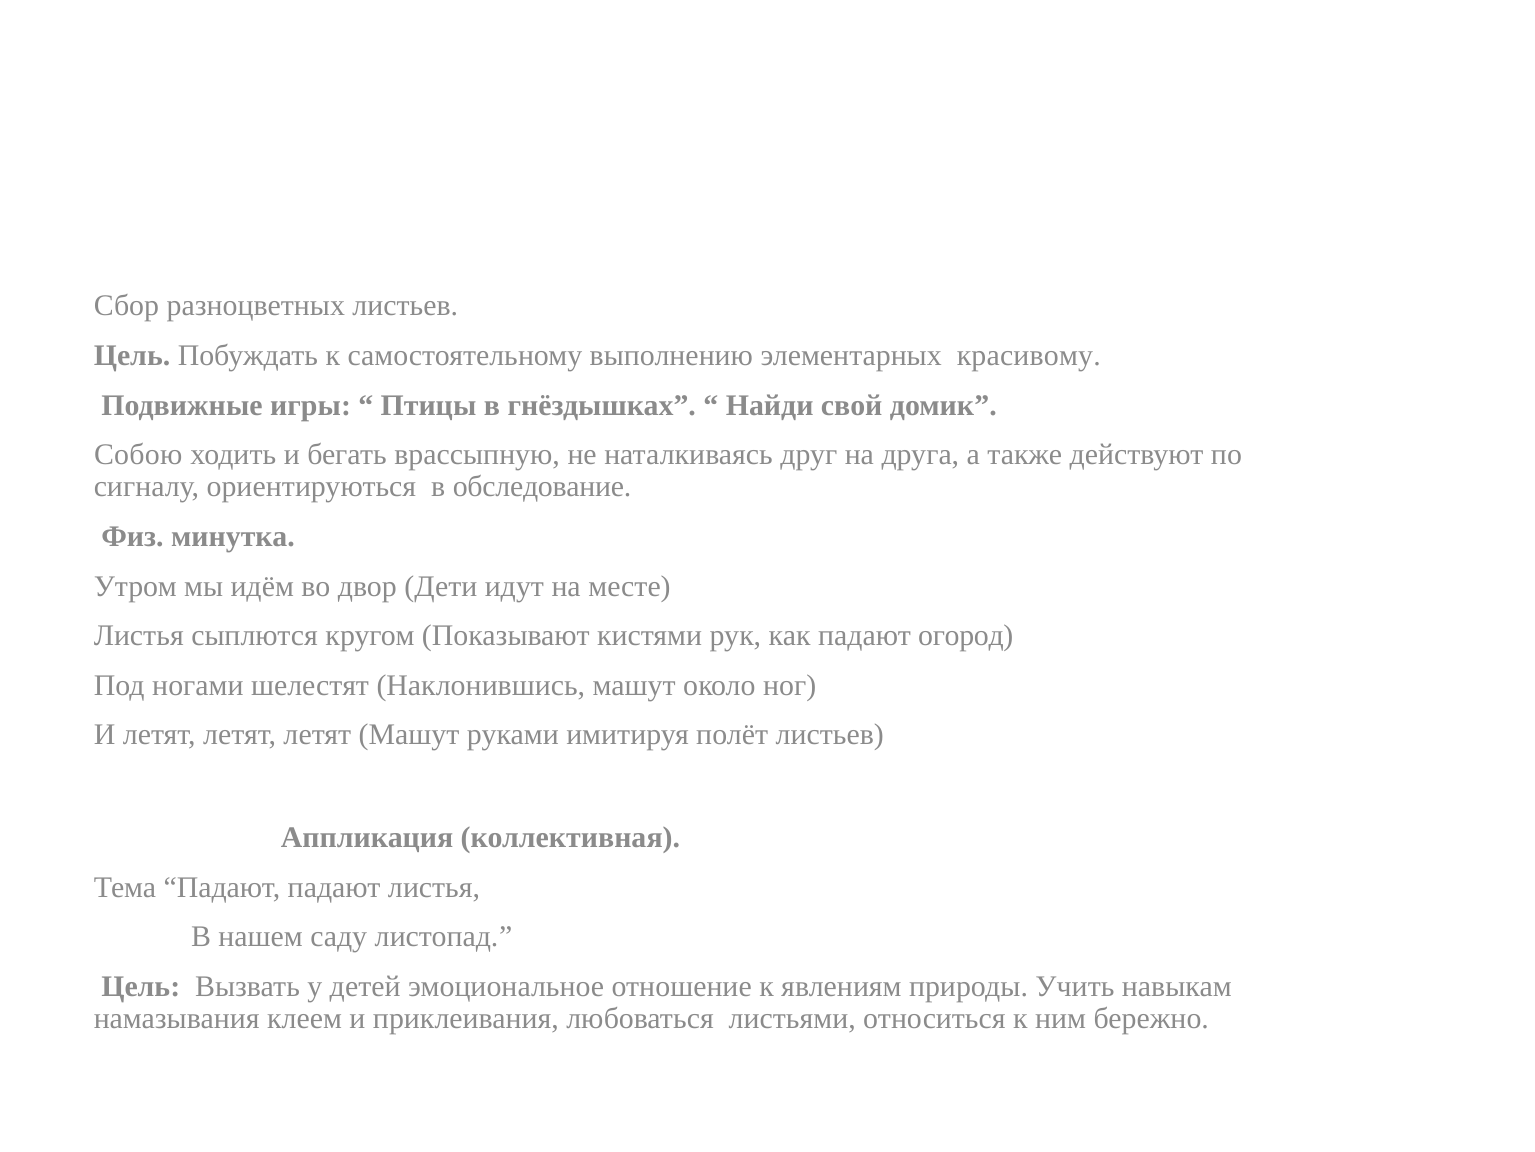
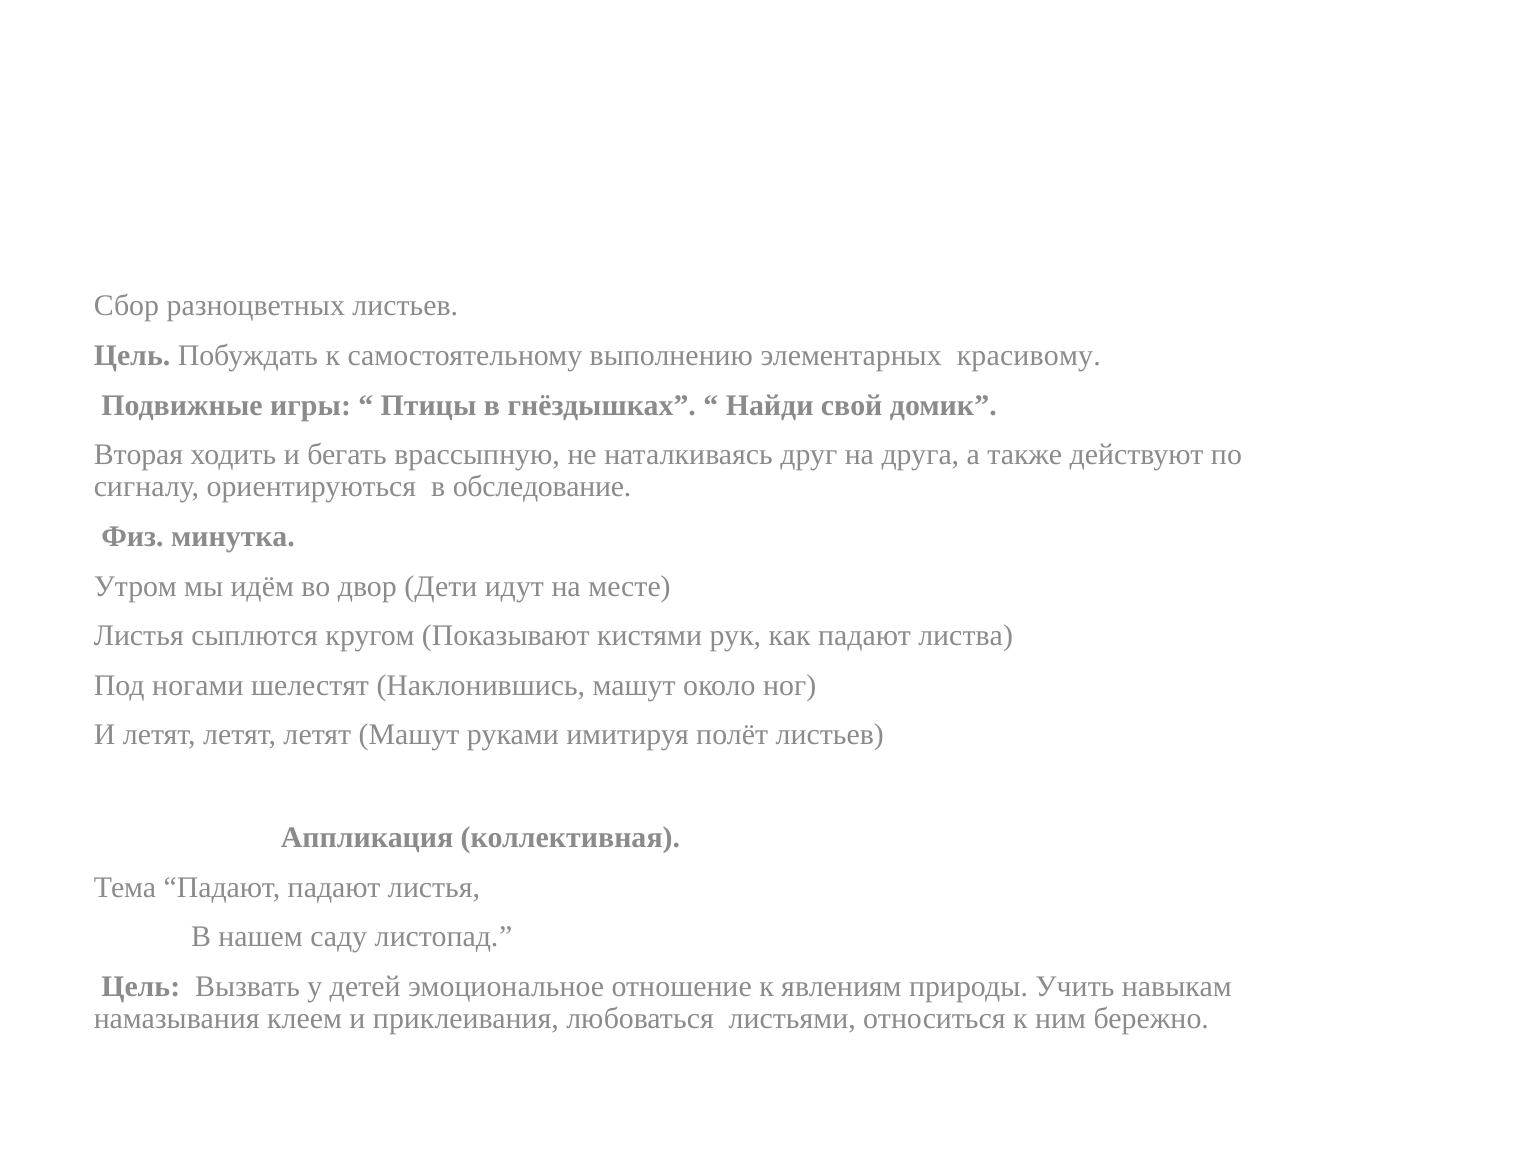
Собою: Собою -> Вторая (138, 455)
огород: огород -> листва (966, 635)
